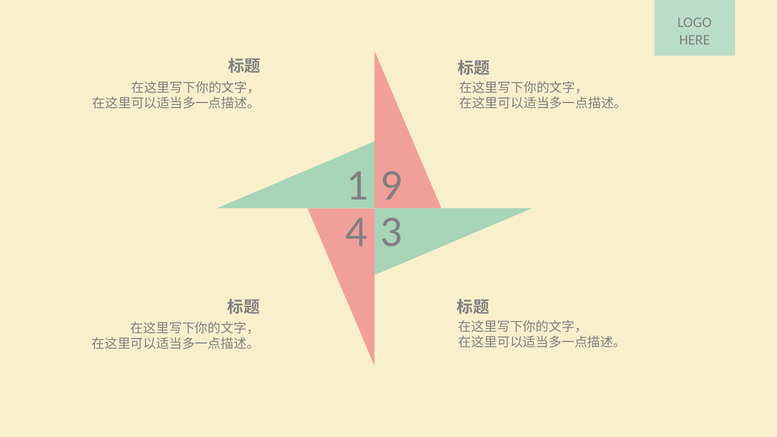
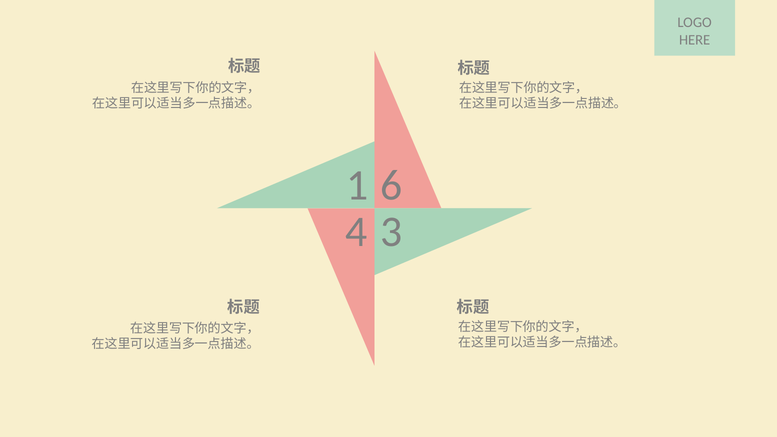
9: 9 -> 6 (391, 186)
